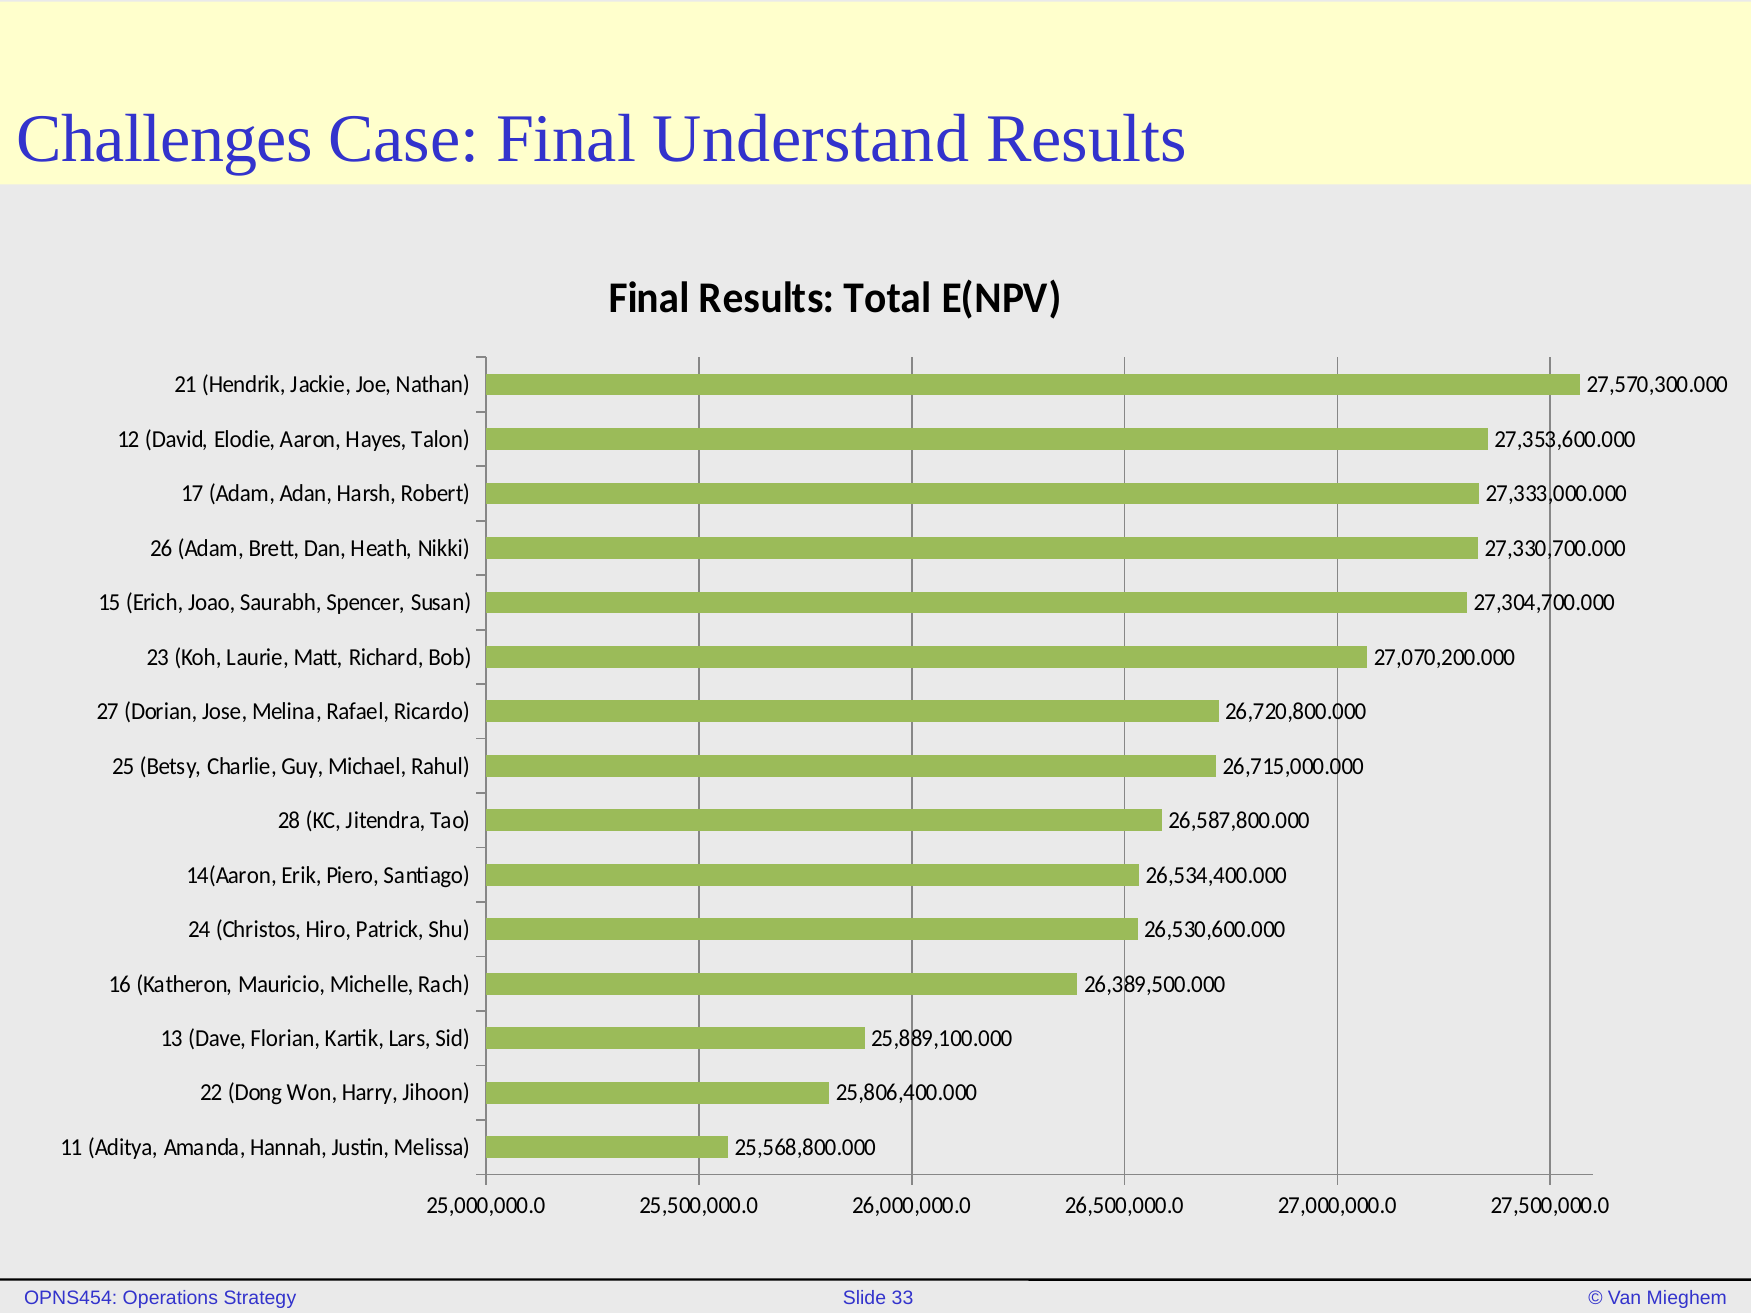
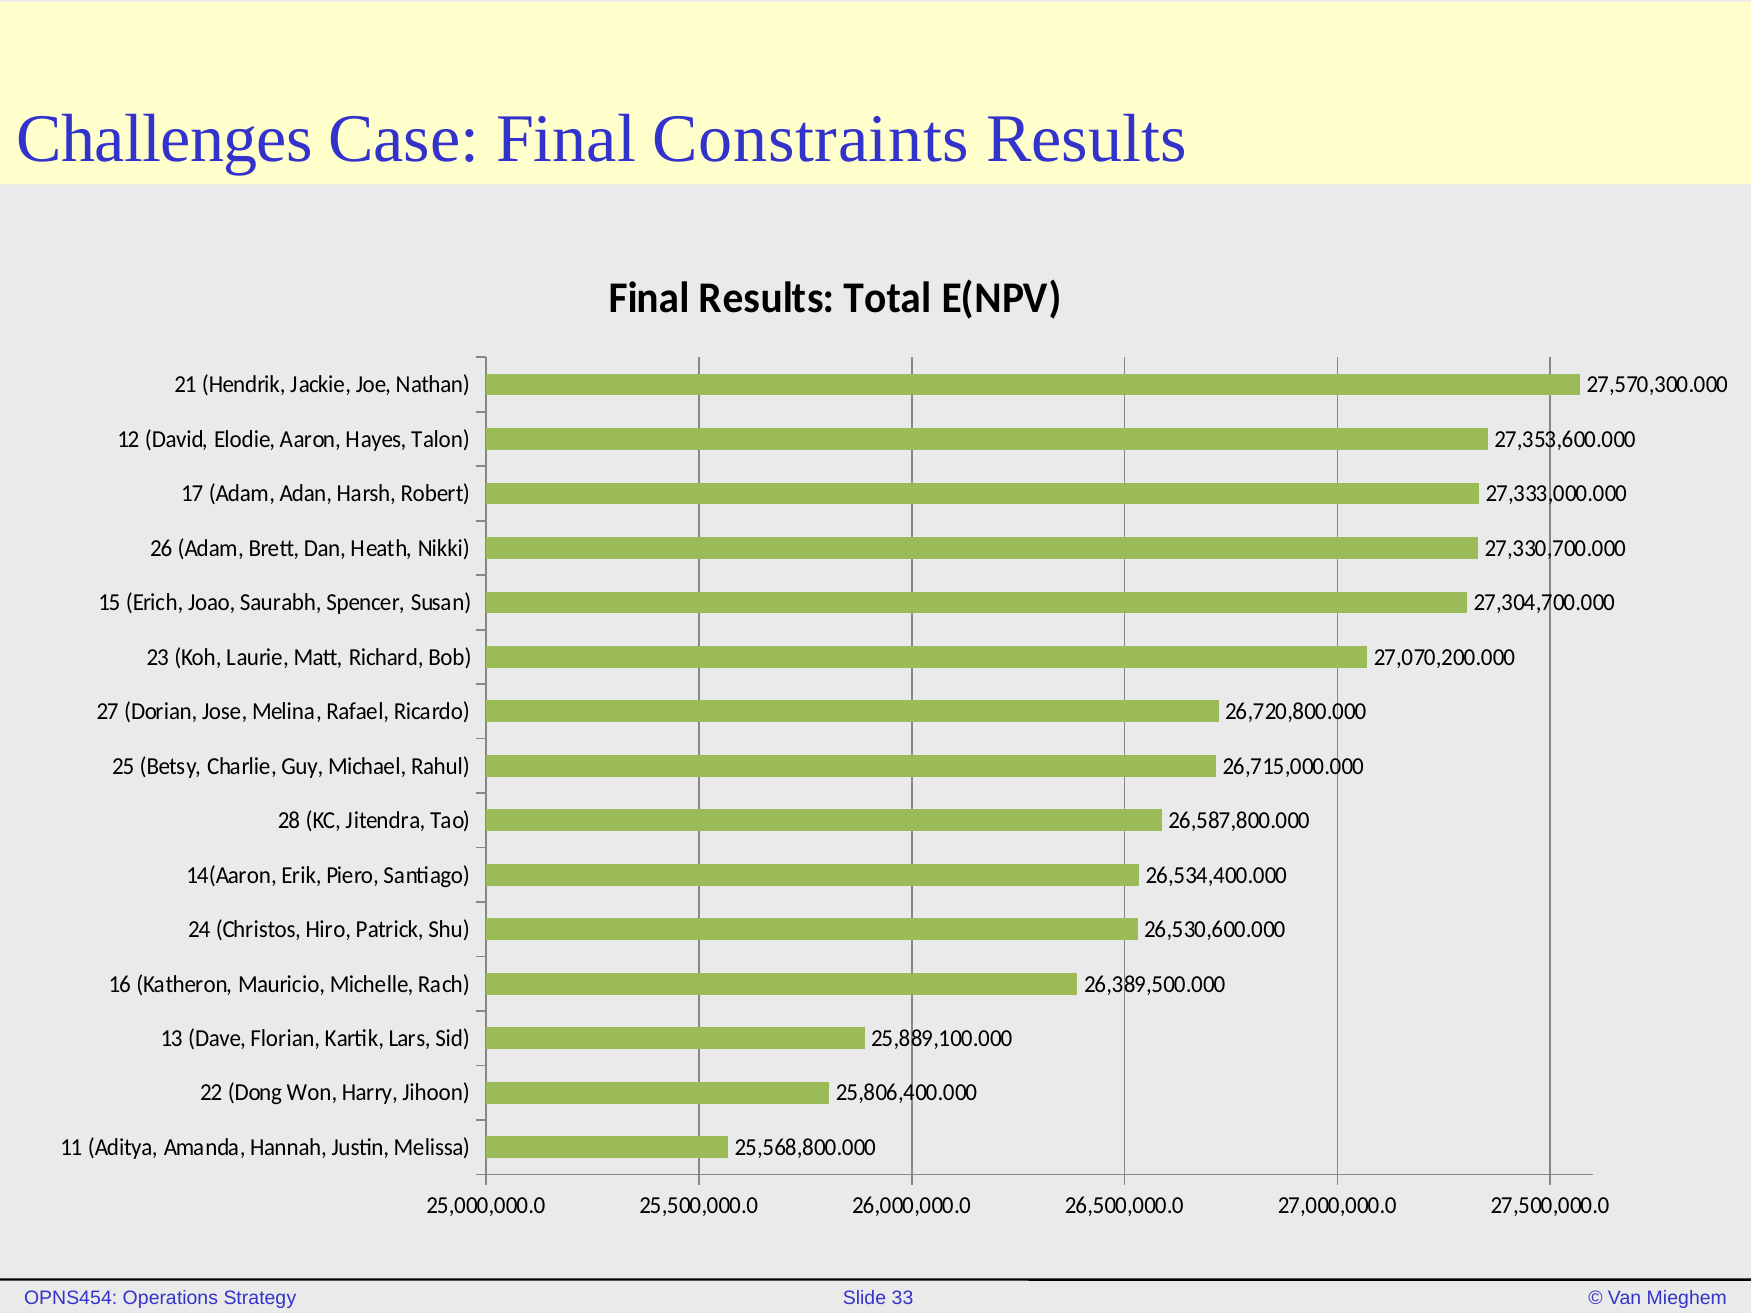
Understand: Understand -> Constraints (811, 140)
